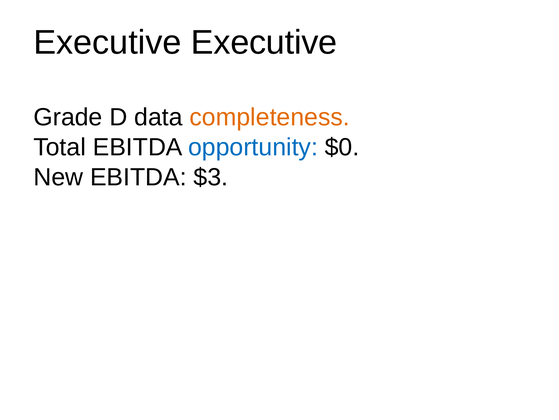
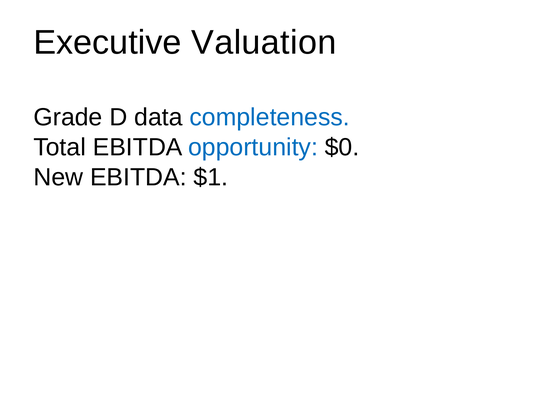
Executive Executive: Executive -> Valuation (264, 42)
completeness colour: orange -> blue (270, 117)
$3: $3 -> $1 (211, 177)
